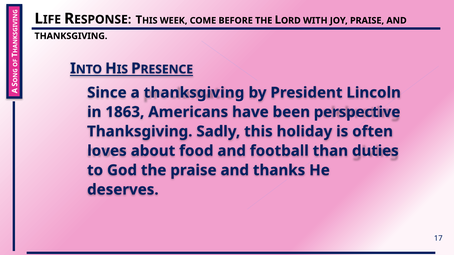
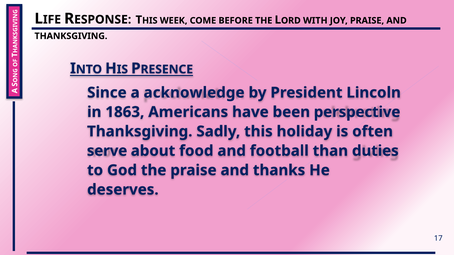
a thanksgiving: thanksgiving -> acknowledge (194, 93)
loves: loves -> serve (107, 151)
